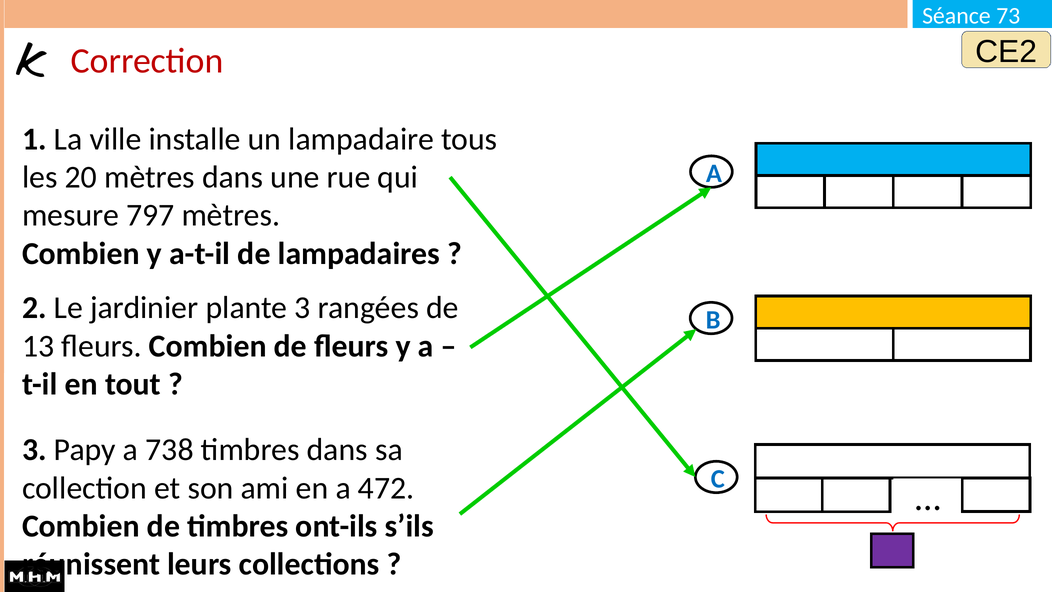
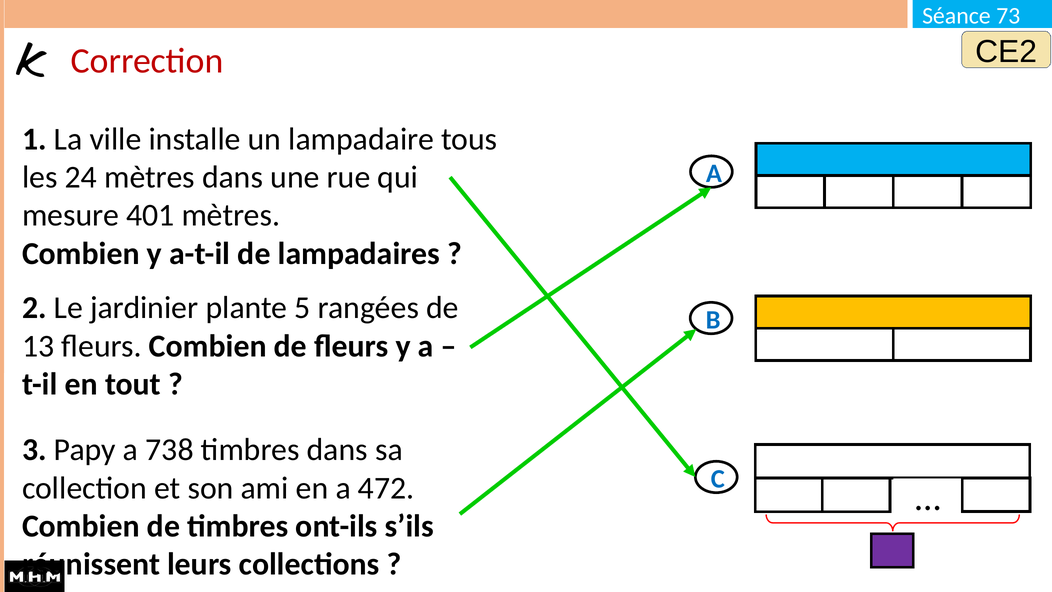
20: 20 -> 24 (81, 177)
797: 797 -> 401 (150, 215)
plante 3: 3 -> 5 (303, 308)
